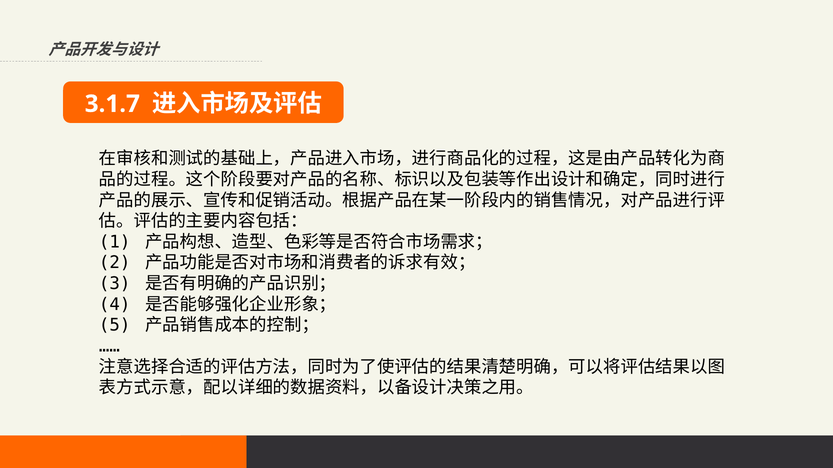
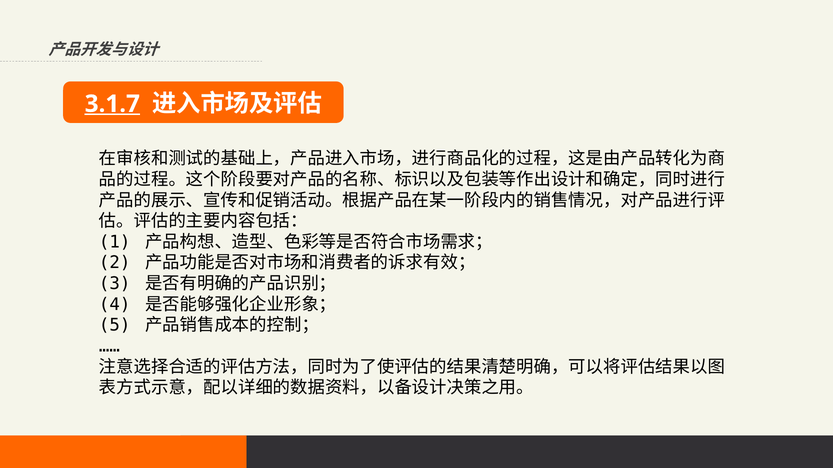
3.1.7 underline: none -> present (112, 104)
